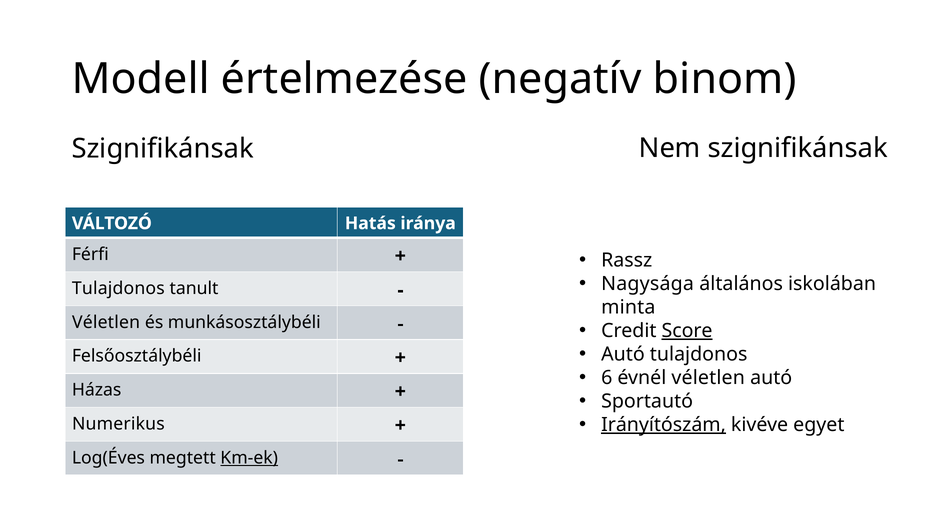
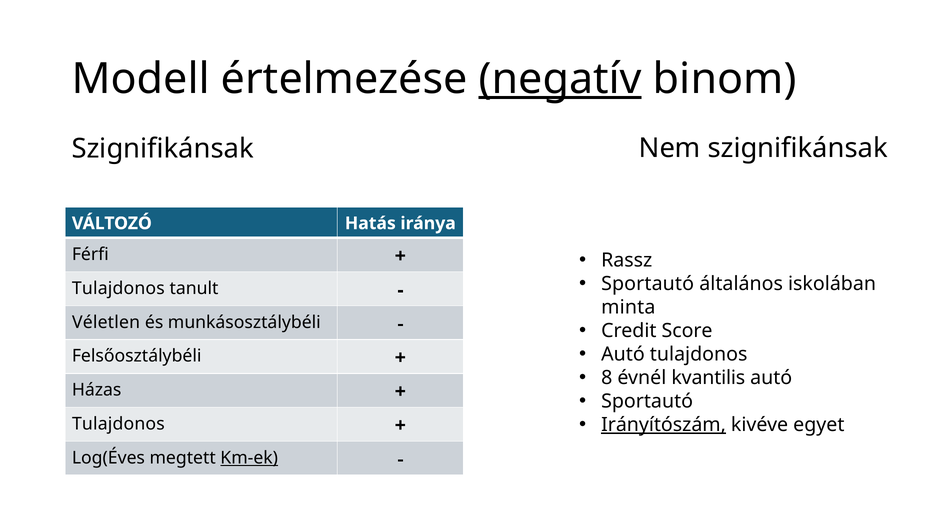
negatív underline: none -> present (560, 79)
Nagysága: Nagysága -> Sportautó (648, 284)
Score underline: present -> none (687, 331)
6: 6 -> 8 (607, 378)
évnél véletlen: véletlen -> kvantilis (708, 378)
Numerikus: Numerikus -> Tulajdonos (118, 424)
